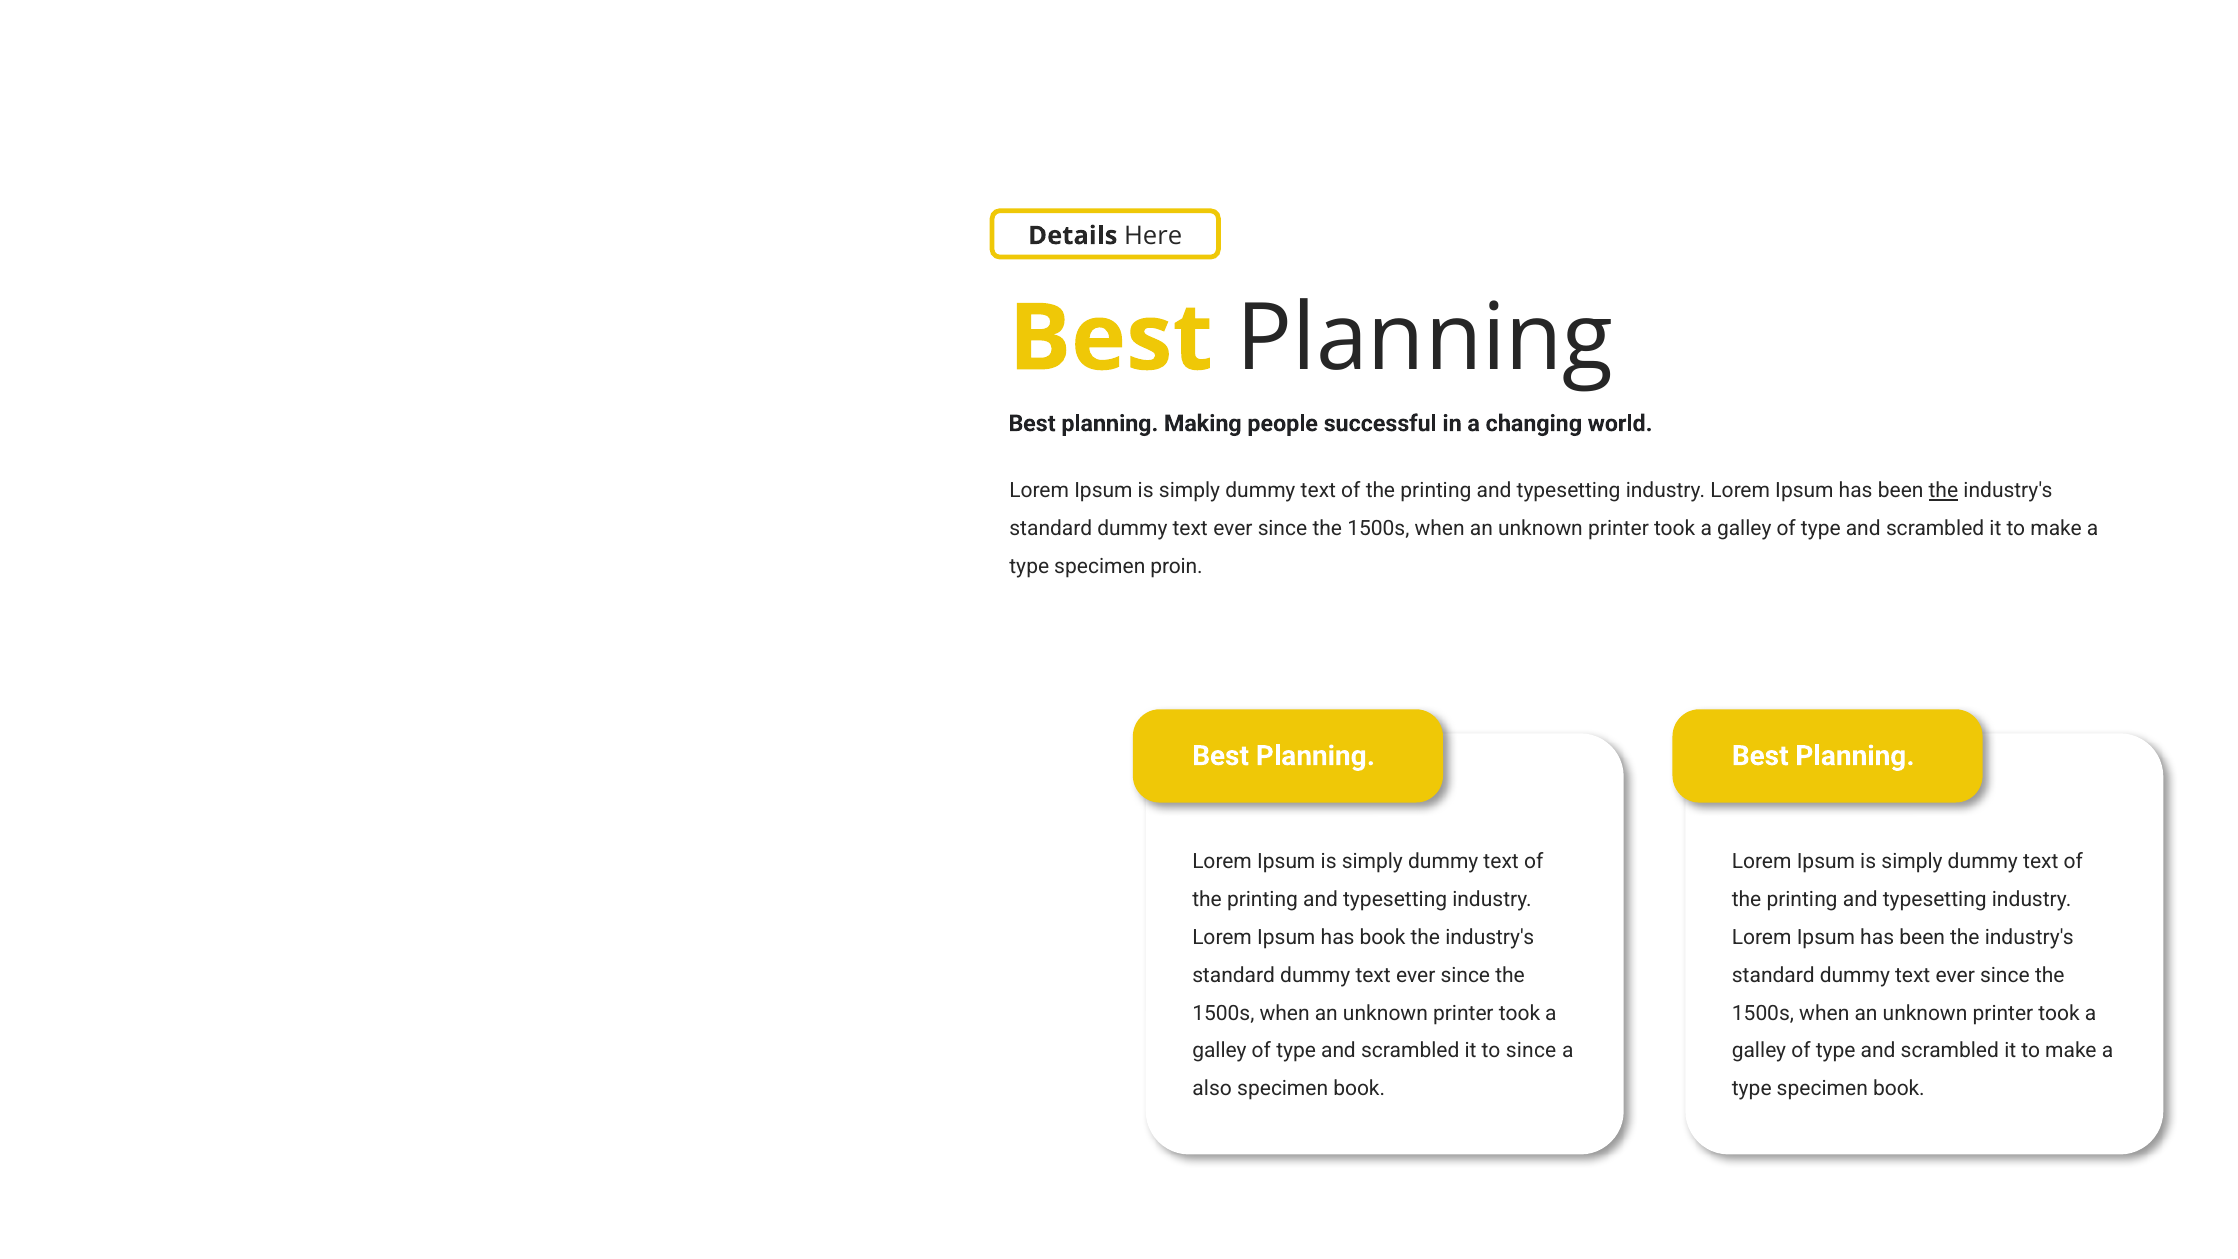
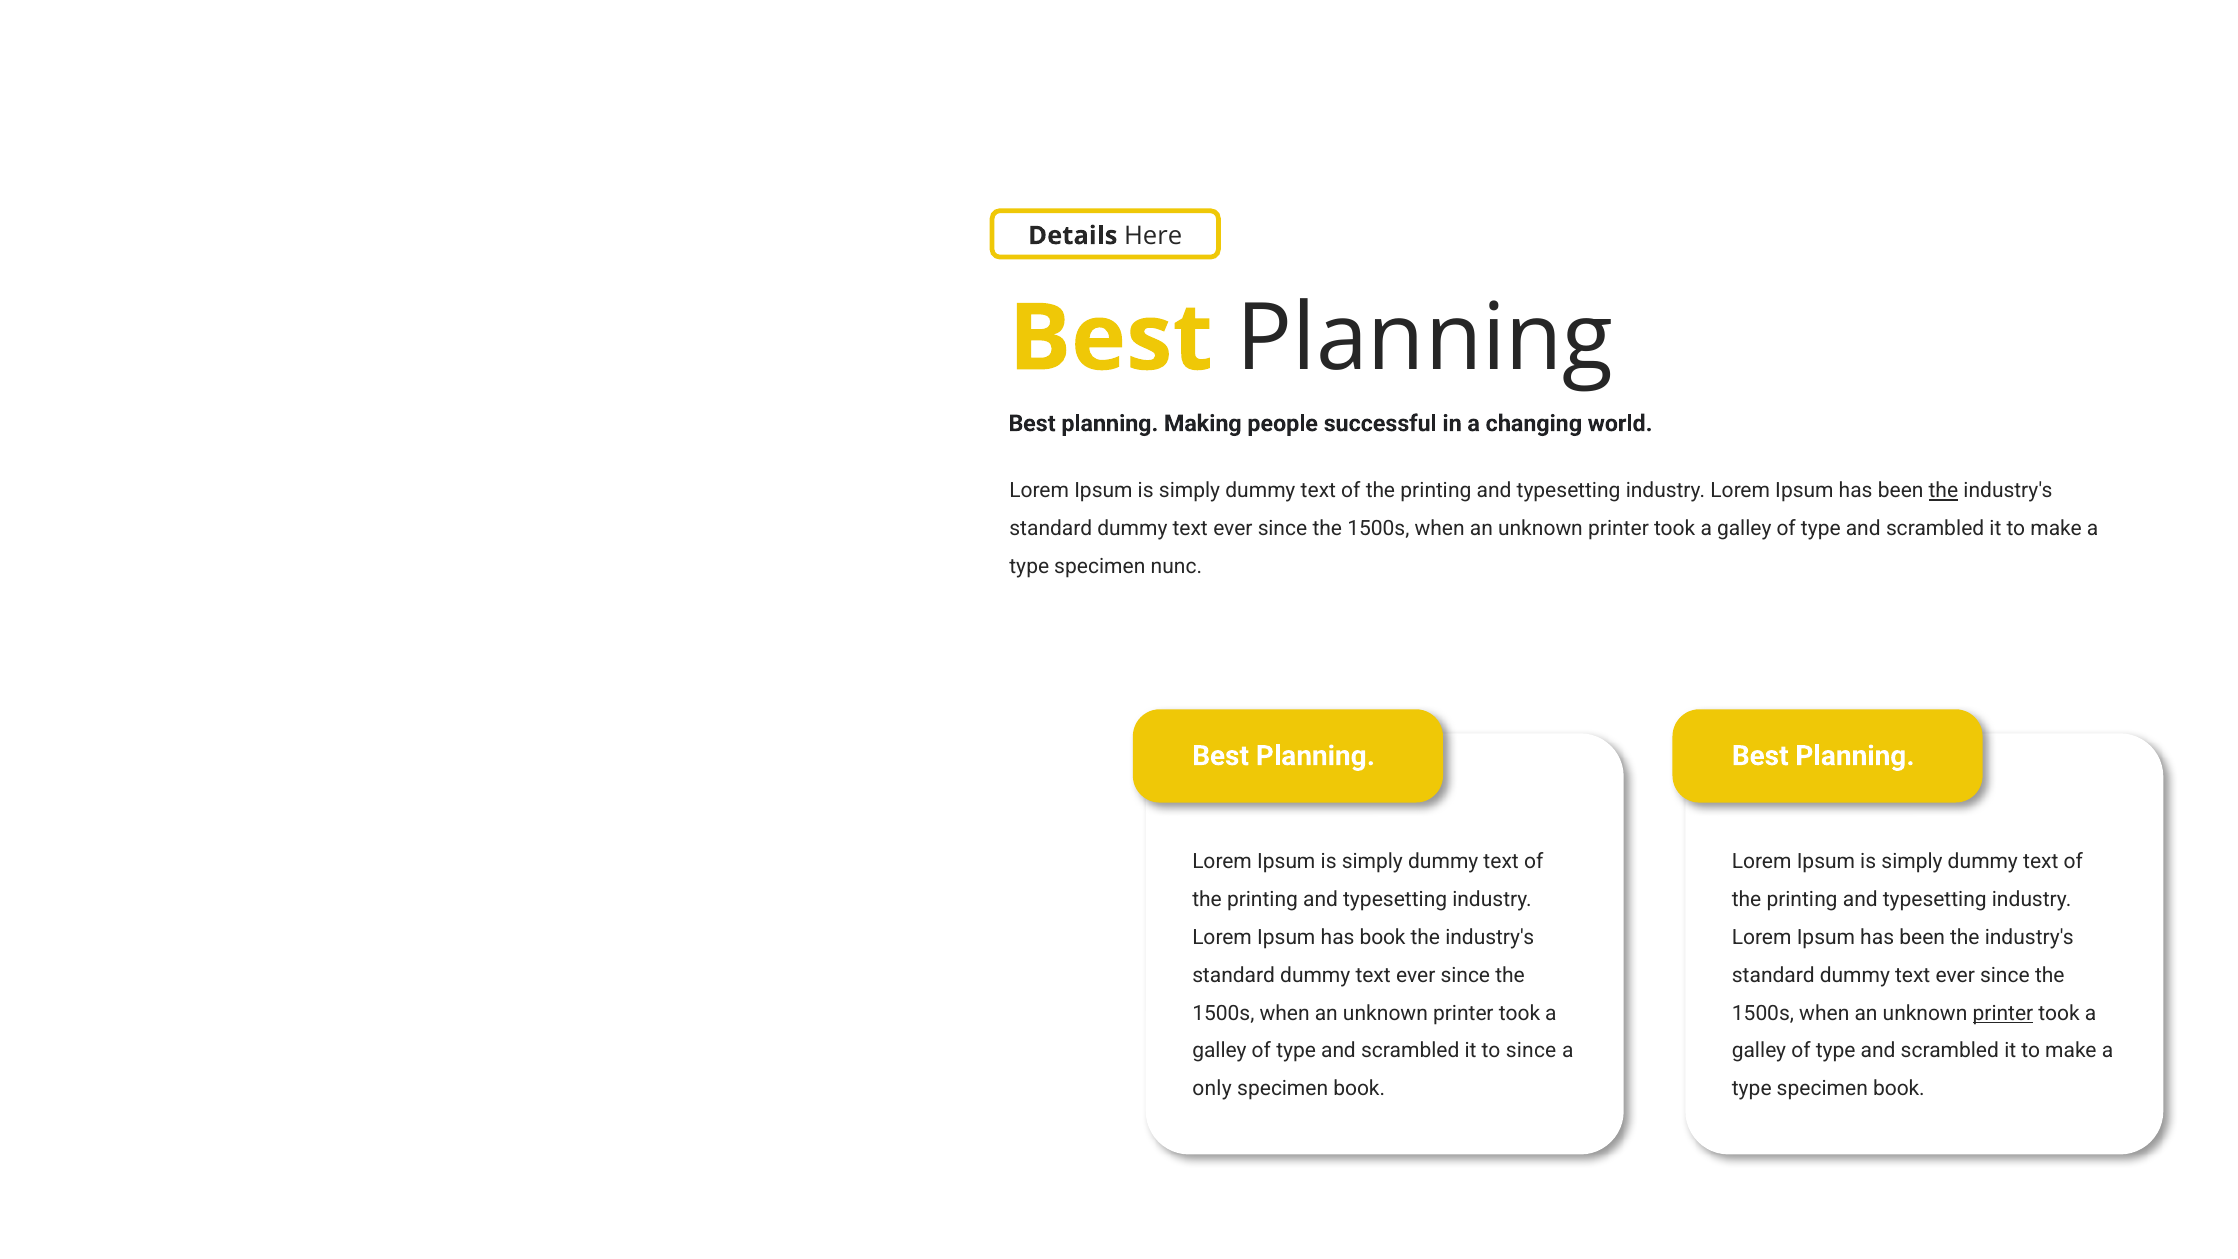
proin: proin -> nunc (1176, 567)
printer underline: none -> present (2003, 1013)
also: also -> only (1212, 1089)
